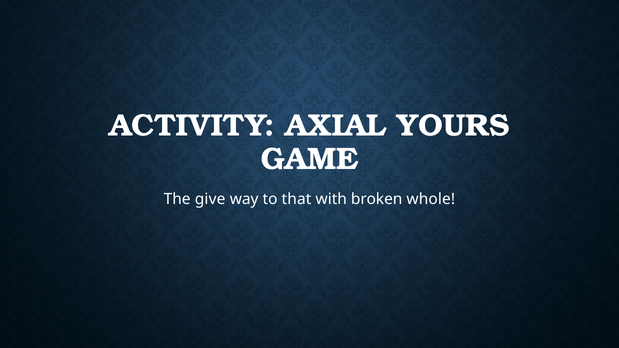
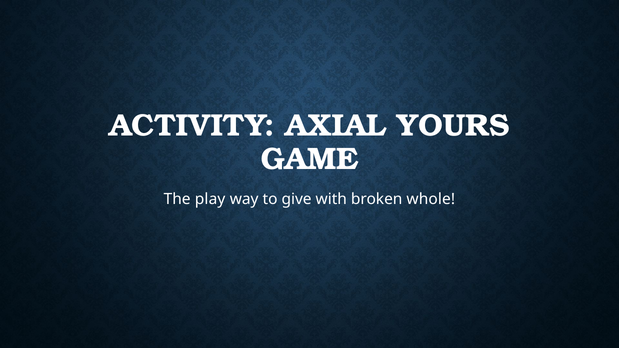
give: give -> play (210, 199)
that: that -> give (297, 199)
